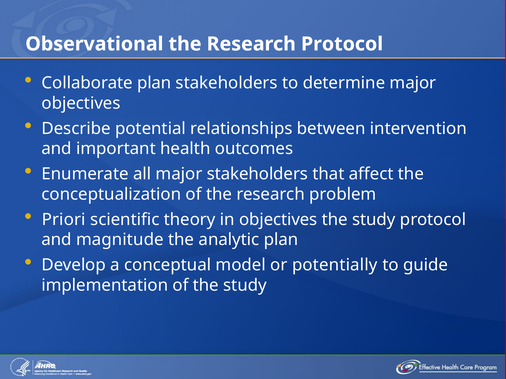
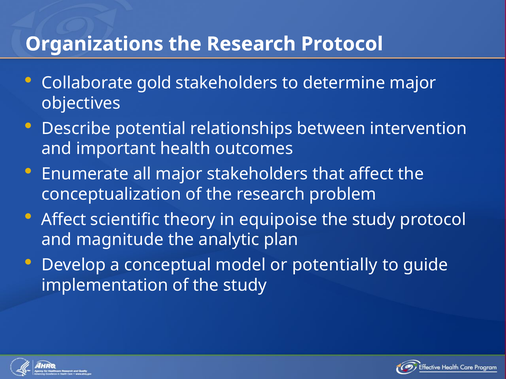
Observational: Observational -> Organizations (94, 44)
Collaborate plan: plan -> gold (154, 83)
Priori: Priori -> Affect (64, 220)
in objectives: objectives -> equipoise (278, 220)
